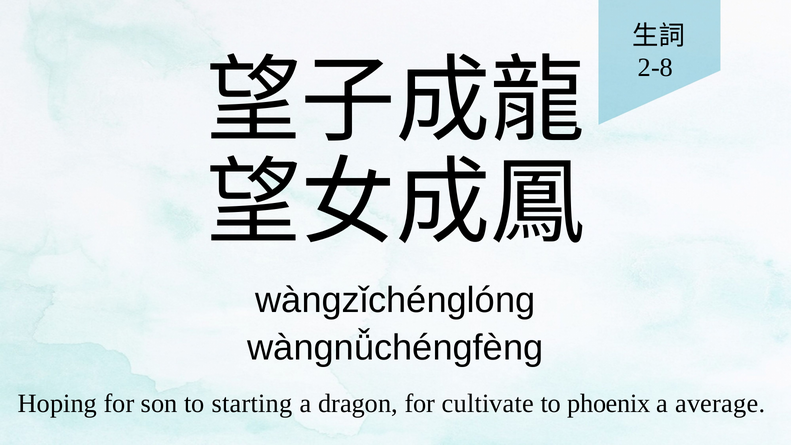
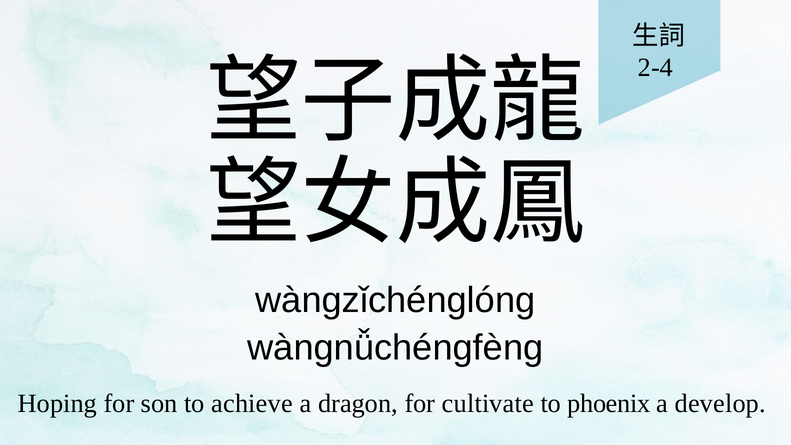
2-8: 2-8 -> 2-4 (655, 67)
starting: starting -> achieve (252, 403)
average: average -> develop (720, 403)
